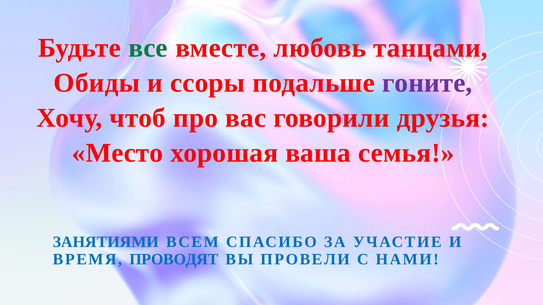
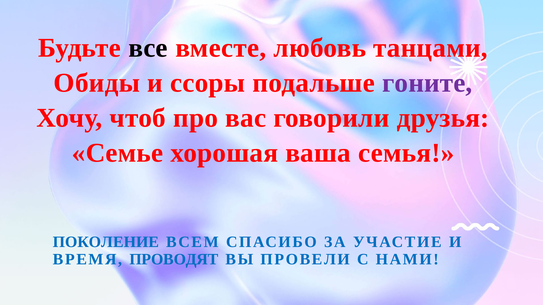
все colour: green -> black (148, 48)
Место: Место -> Семье (117, 153)
ЗАНЯТИЯМИ: ЗАНЯТИЯМИ -> ПОКОЛЕНИЕ (106, 242)
